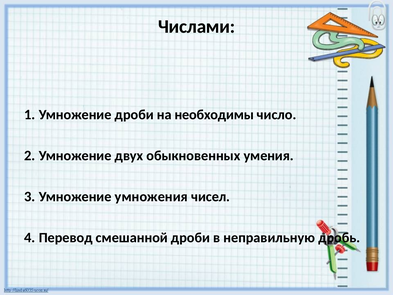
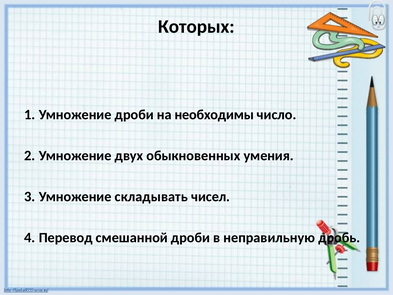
Числами: Числами -> Которых (196, 27)
умножения: умножения -> складывать (151, 197)
